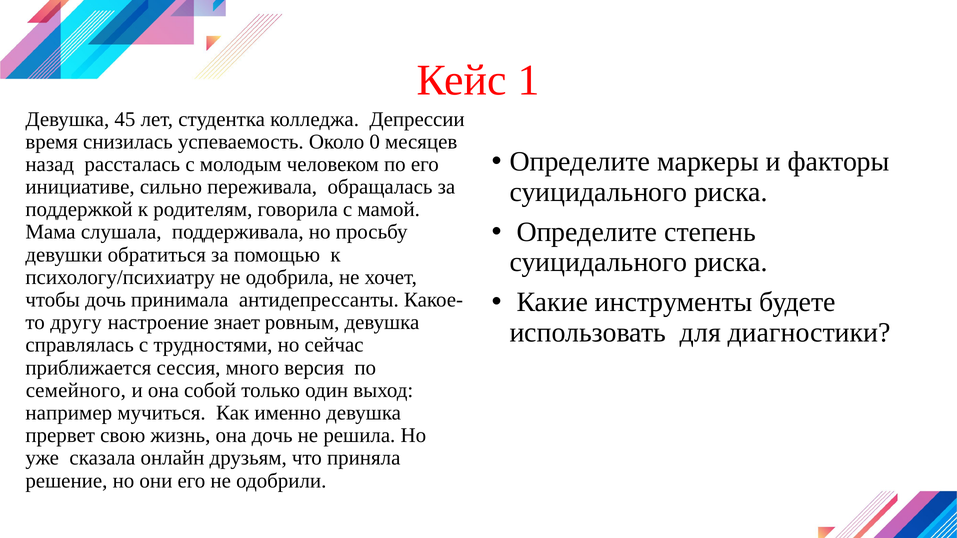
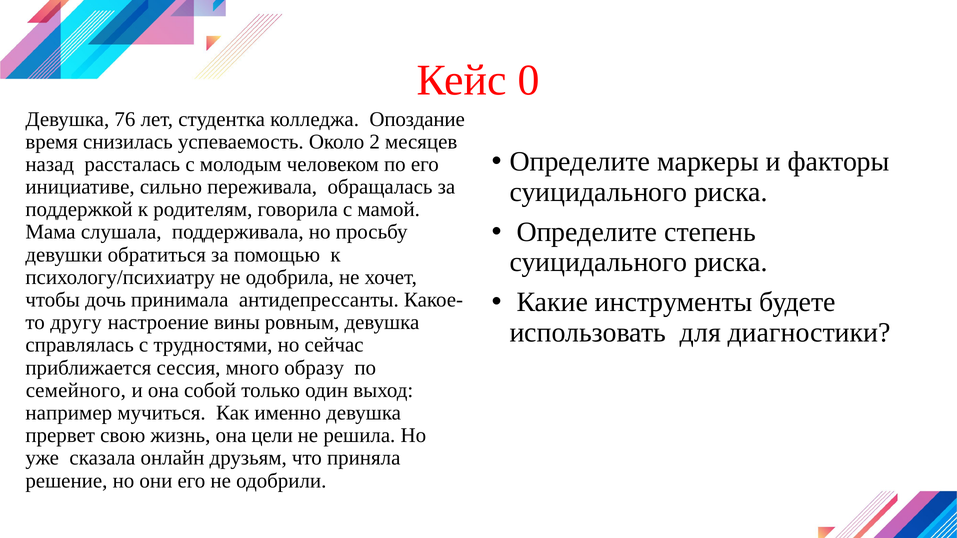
1: 1 -> 0 (529, 80)
45: 45 -> 76 (125, 119)
Депрессии: Депрессии -> Опоздание (417, 119)
0: 0 -> 2 (375, 142)
знает: знает -> вины (237, 323)
версия: версия -> образу (314, 368)
она дочь: дочь -> цели (272, 436)
